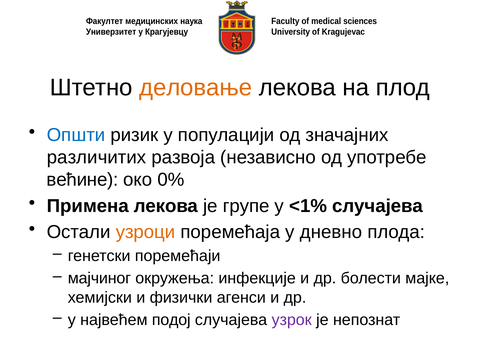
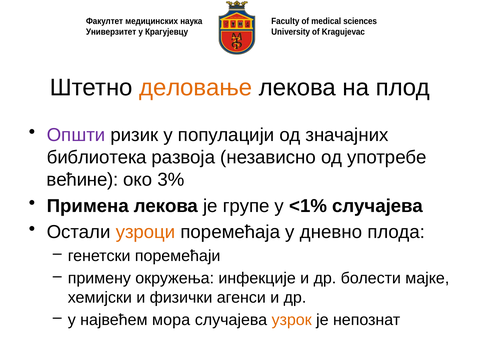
Општи colour: blue -> purple (76, 135)
различитих: различитих -> библиотека (97, 157)
0%: 0% -> 3% (171, 180)
мајчиног: мајчиног -> примену (99, 278)
подој: подој -> мора (171, 320)
узрок colour: purple -> orange (292, 320)
